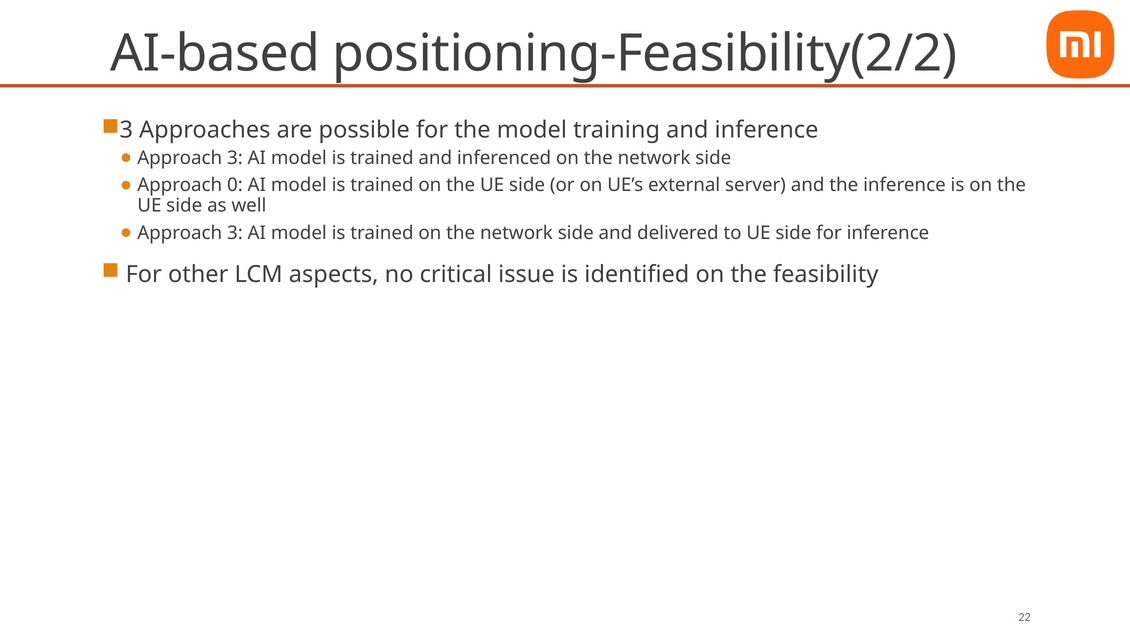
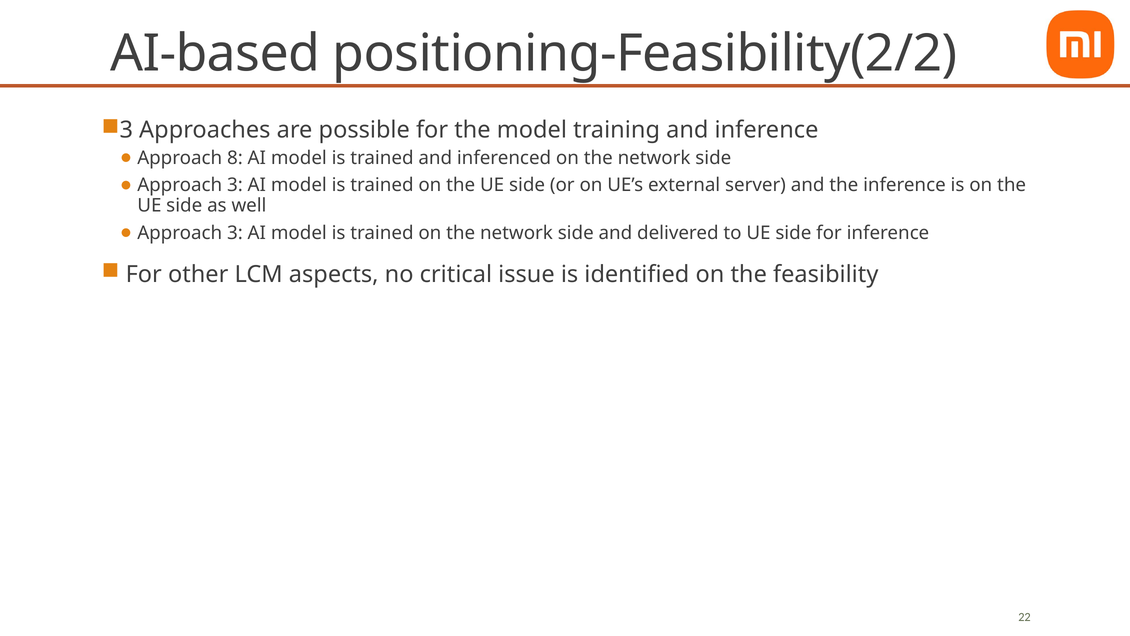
3: 3 -> 8 (235, 158)
0: 0 -> 3 (235, 185)
